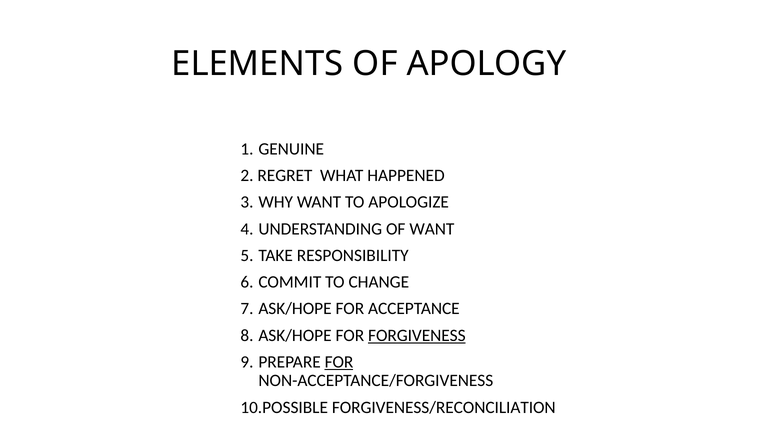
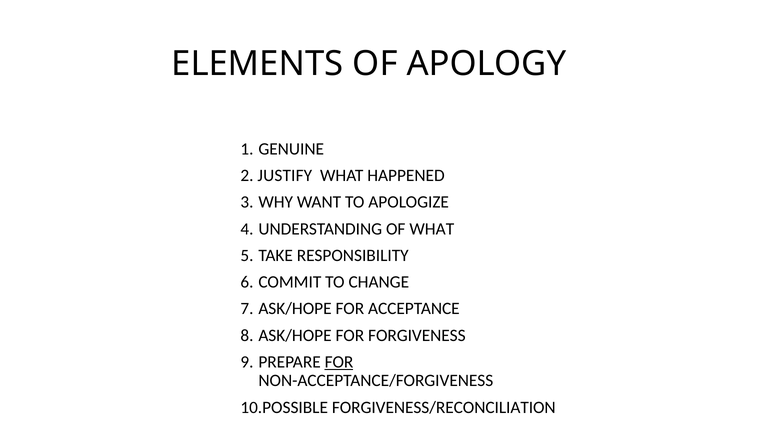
REGRET: REGRET -> JUSTIFY (285, 176)
OF WANT: WANT -> WHAT (432, 229)
FORGIVENESS underline: present -> none (417, 335)
